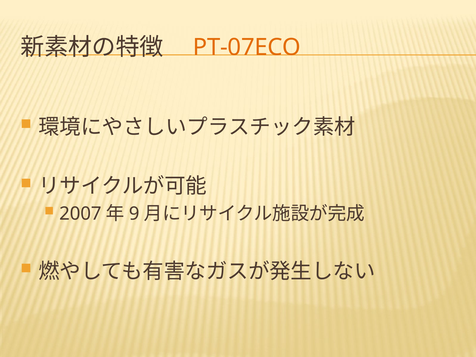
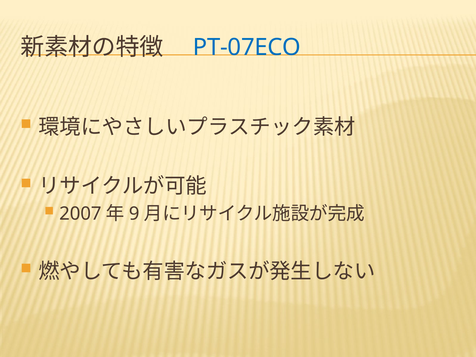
PT-07ECO colour: orange -> blue (247, 47)
